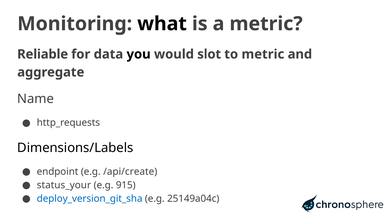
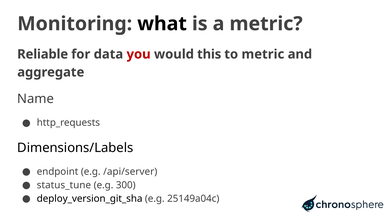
you colour: black -> red (139, 54)
slot: slot -> this (209, 54)
/api/create: /api/create -> /api/server (130, 172)
status_your: status_your -> status_tune (64, 185)
915: 915 -> 300 (126, 185)
deploy_version_git_sha colour: blue -> black (90, 199)
